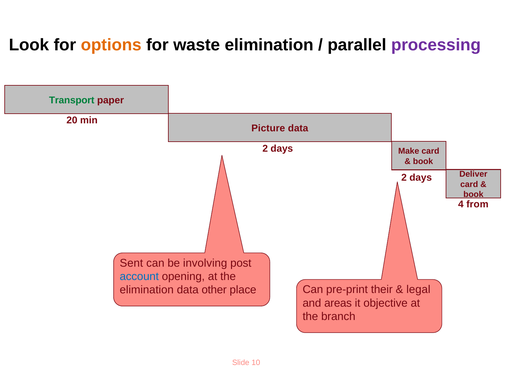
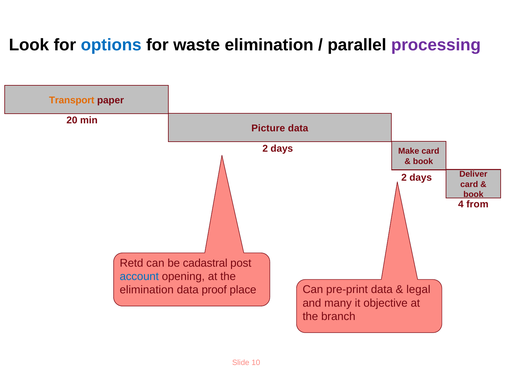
options colour: orange -> blue (111, 45)
Transport colour: green -> orange (72, 100)
Sent: Sent -> Retd (131, 263)
involving: involving -> cadastral (205, 263)
pre-print their: their -> data (382, 289)
other: other -> proof (214, 290)
areas: areas -> many (338, 303)
